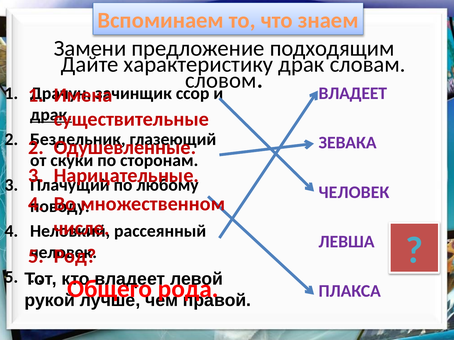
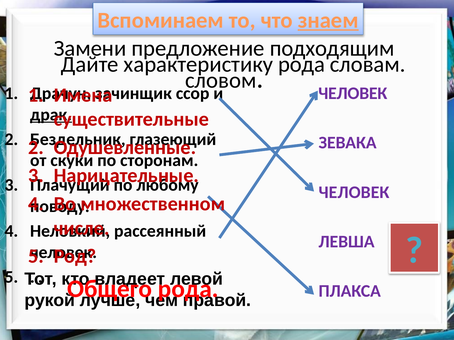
знаем underline: none -> present (328, 20)
драк: драк -> рода (302, 64)
ВЛАДЕЕТ: ВЛАДЕЕТ -> ЧЕЛОВЕК (353, 94)
